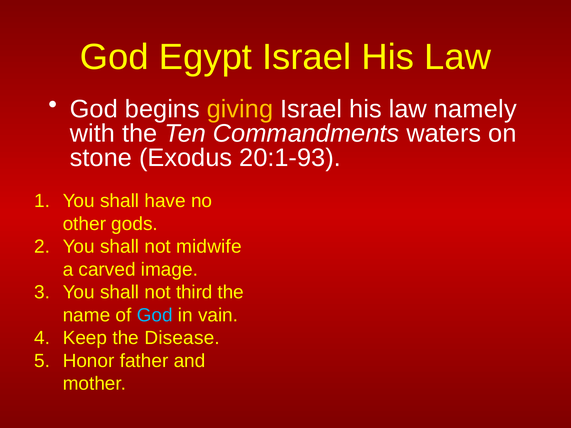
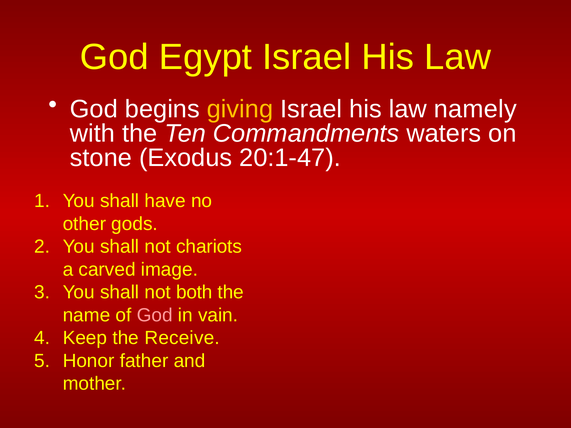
20:1-93: 20:1-93 -> 20:1-47 (290, 158)
midwife: midwife -> chariots (209, 247)
third: third -> both (194, 292)
God colour: light blue -> pink (155, 315)
Disease: Disease -> Receive (182, 338)
